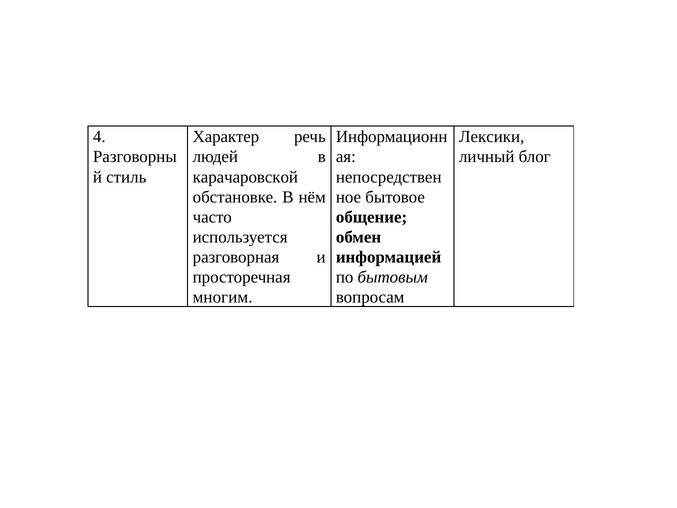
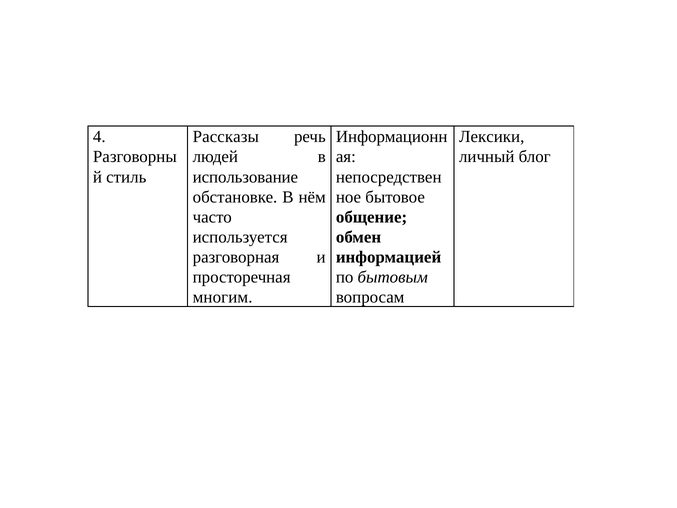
Характер: Характер -> Рассказы (226, 137)
карачаровской: карачаровской -> использование (245, 177)
